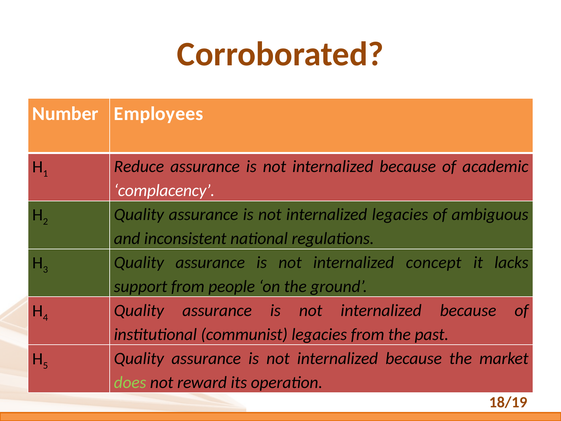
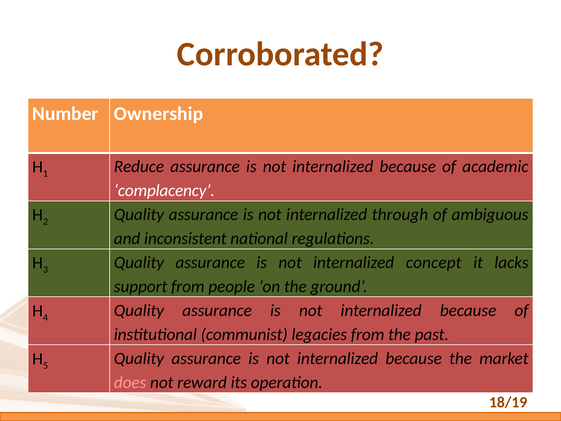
Employees: Employees -> Ownership (159, 114)
internalized legacies: legacies -> through (400, 214)
does colour: light green -> pink (130, 382)
